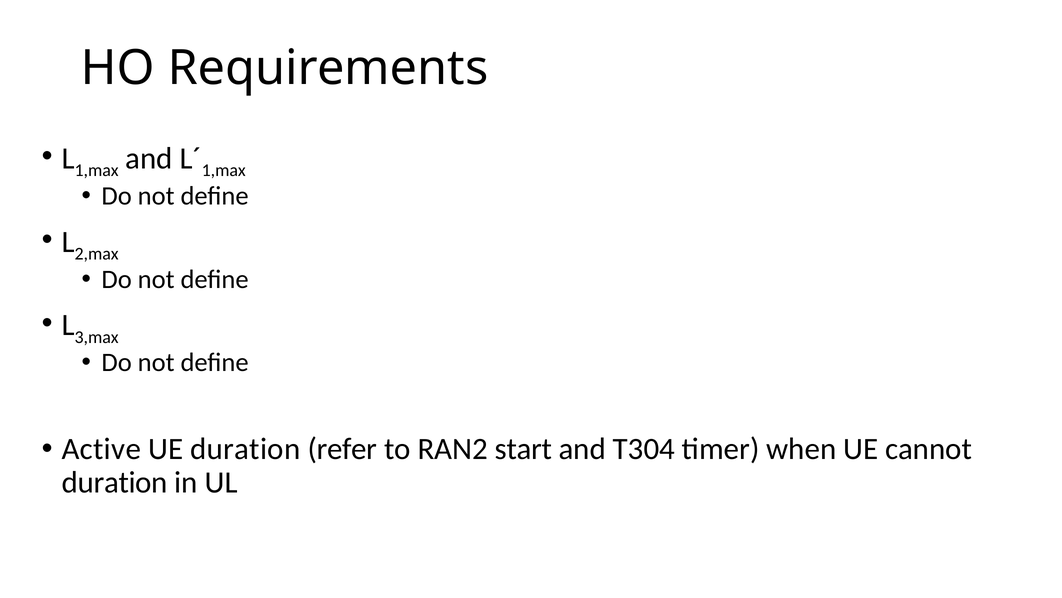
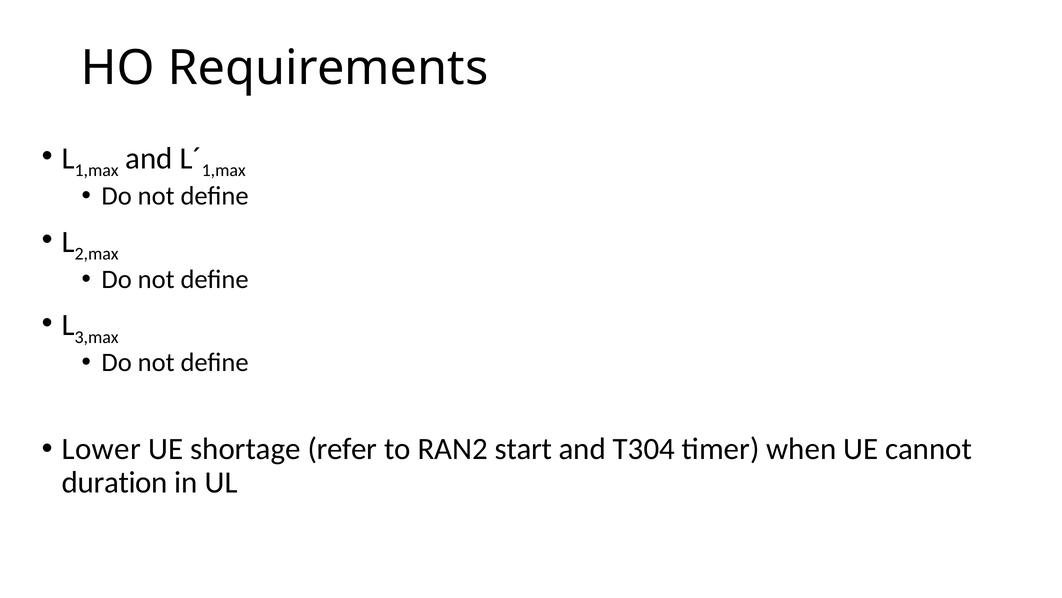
Active: Active -> Lower (101, 449)
UE duration: duration -> shortage (245, 449)
